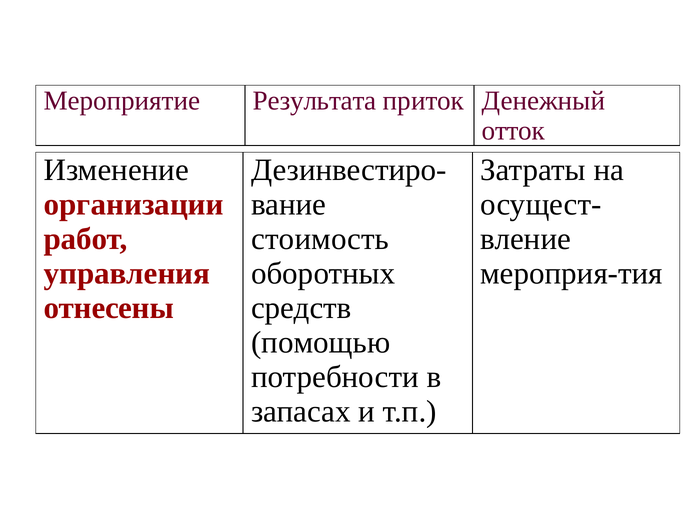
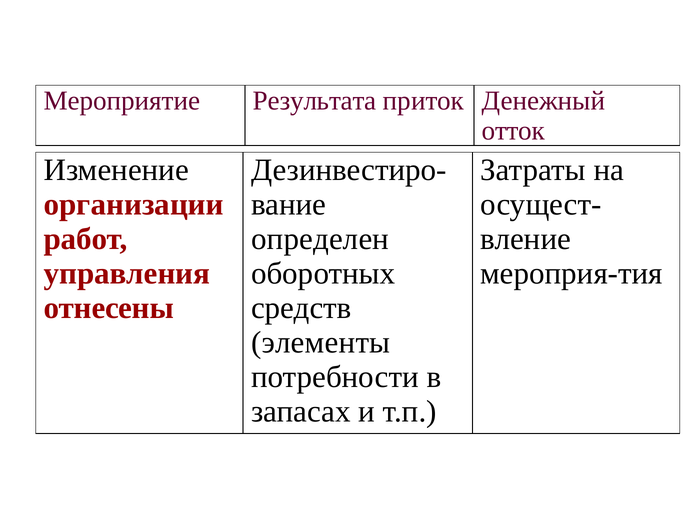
стоимость: стоимость -> определен (320, 239)
помощью: помощью -> элементы (321, 342)
